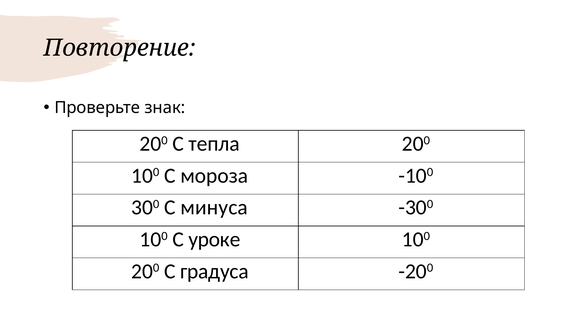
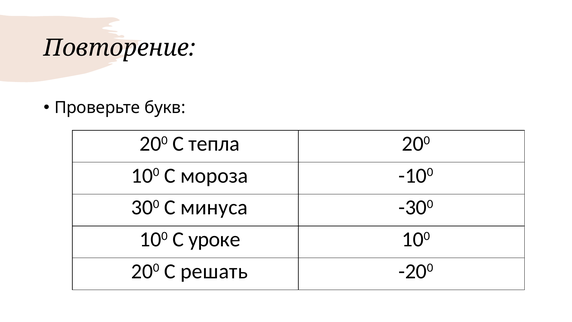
знак: знак -> букв (165, 108)
градуса: градуса -> решать (214, 271)
